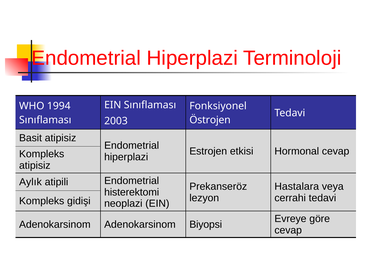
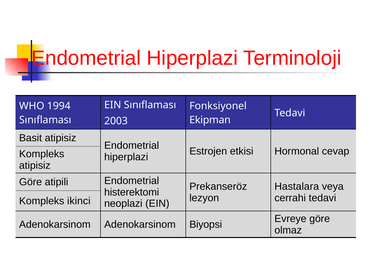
Östrojen: Östrojen -> Ekipman (210, 120)
Aylık: Aylık -> Göre (31, 182)
gidişi: gidişi -> ikinci (79, 201)
cevap: cevap -> olmaz (288, 231)
